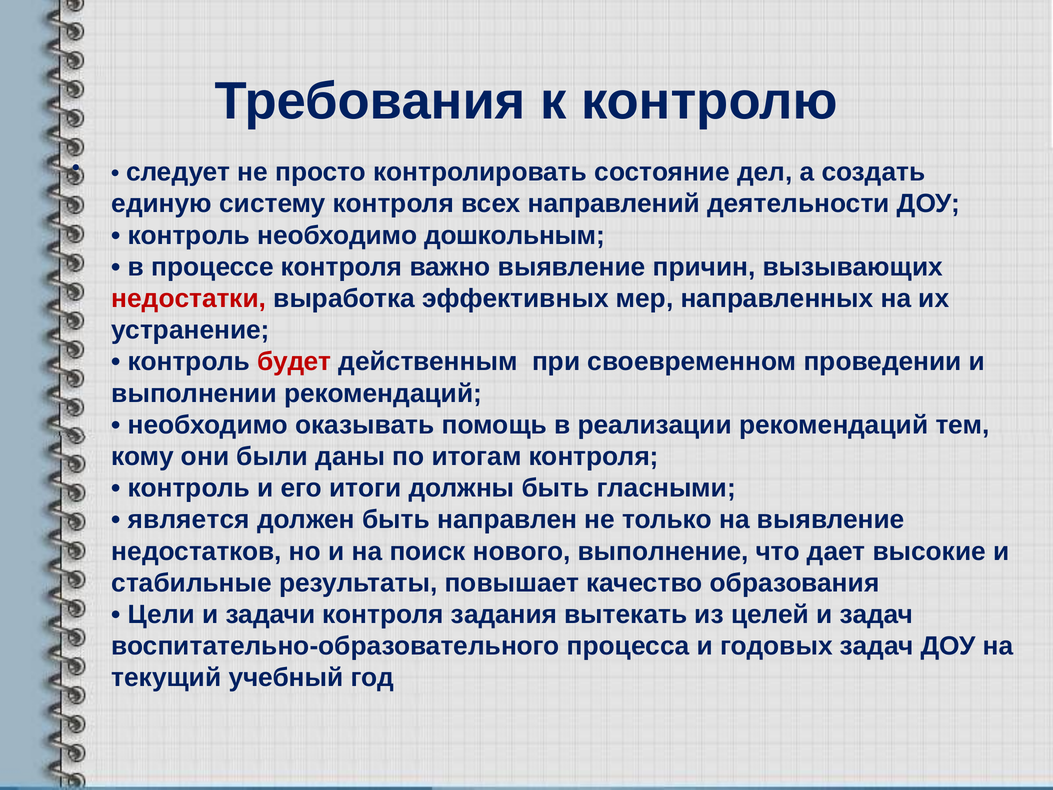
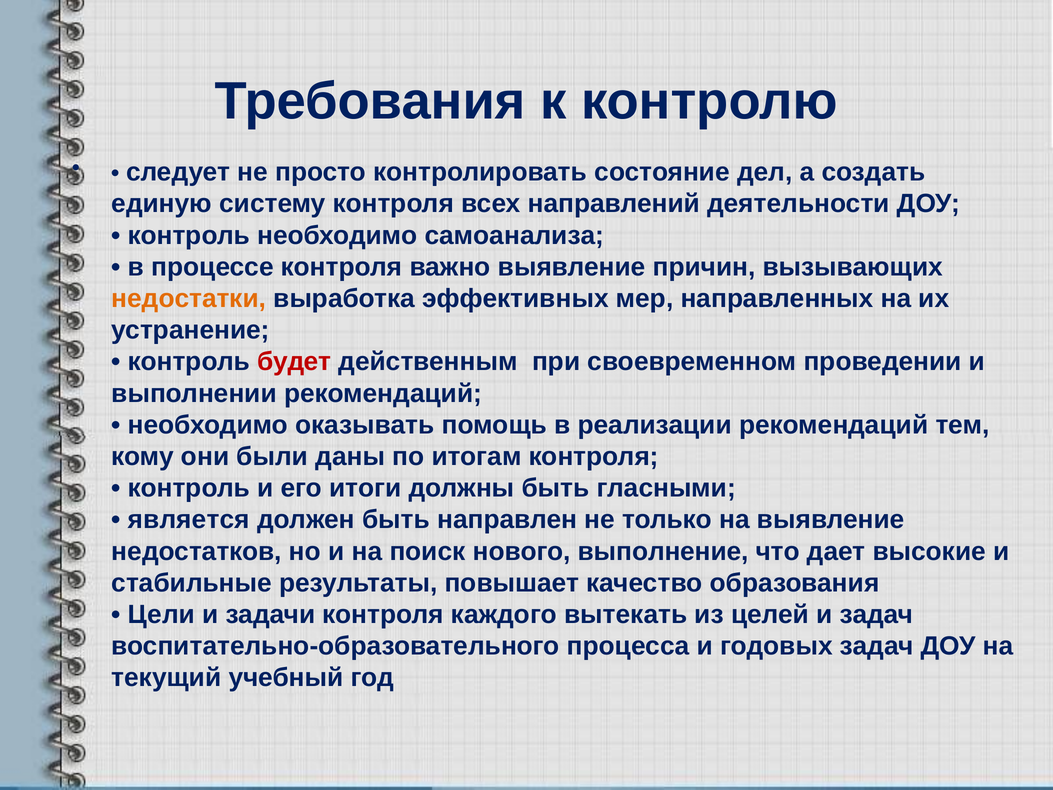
дошкольным: дошкольным -> самоанализа (514, 235)
недостатки colour: red -> orange (189, 298)
задания: задания -> каждого (504, 614)
